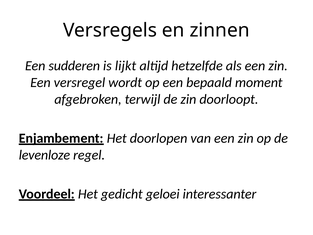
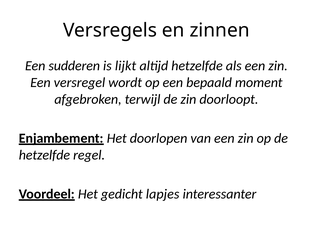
levenloze: levenloze -> hetzelfde (44, 155)
geloei: geloei -> lapjes (163, 194)
